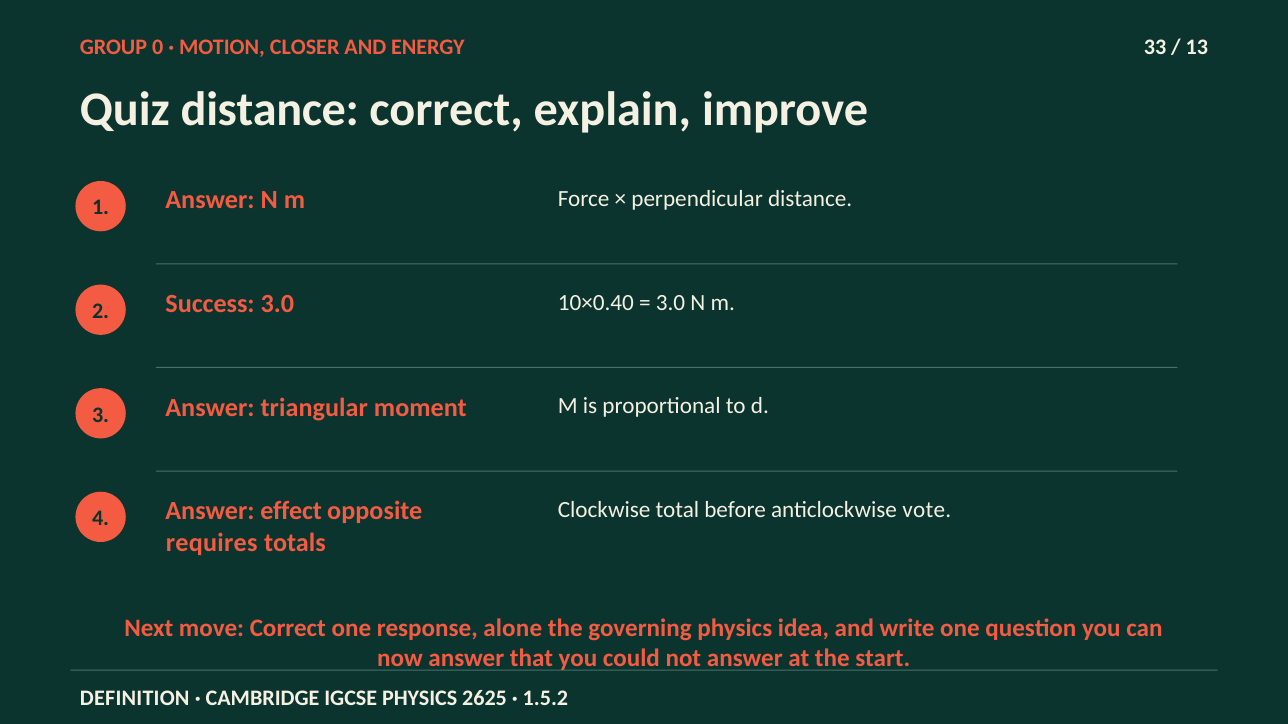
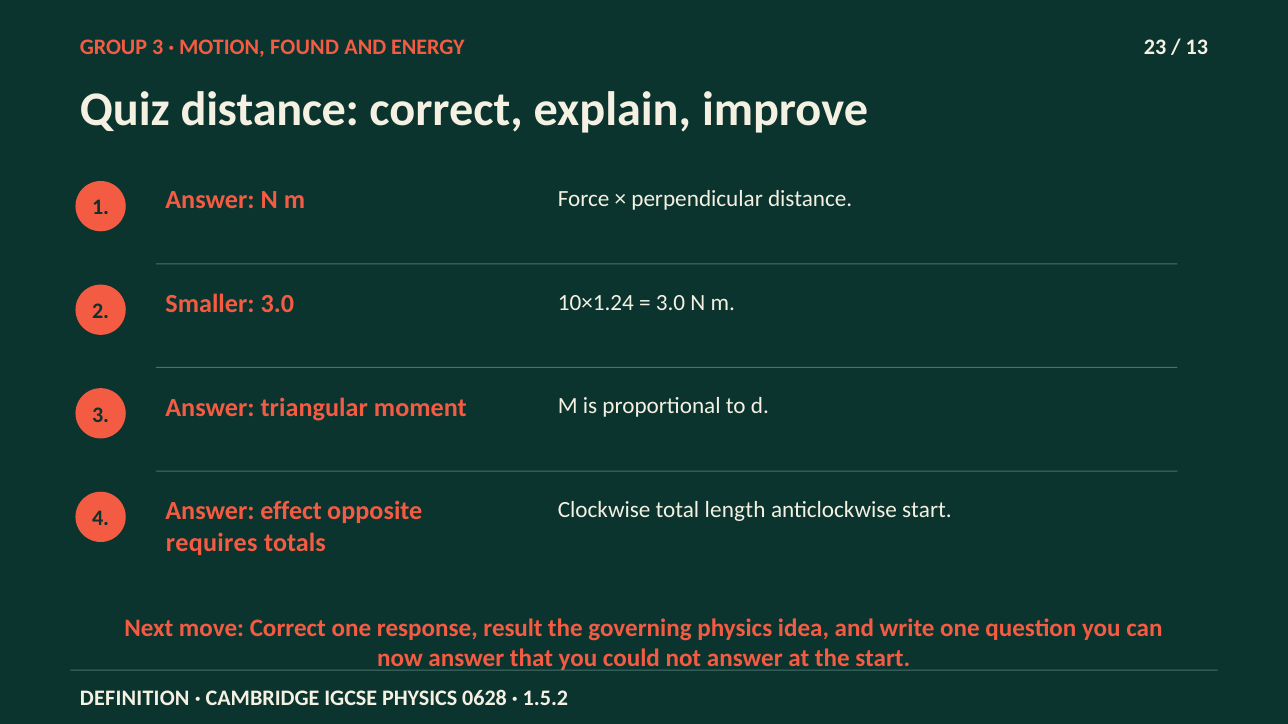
GROUP 0: 0 -> 3 (158, 48)
CLOSER: CLOSER -> FOUND (305, 48)
33: 33 -> 23 (1155, 48)
Success: Success -> Smaller (210, 304)
10×0.40: 10×0.40 -> 10×1.24 (596, 303)
before: before -> length (735, 510)
anticlockwise vote: vote -> start (927, 510)
alone: alone -> result (513, 628)
2625: 2625 -> 0628 (485, 699)
